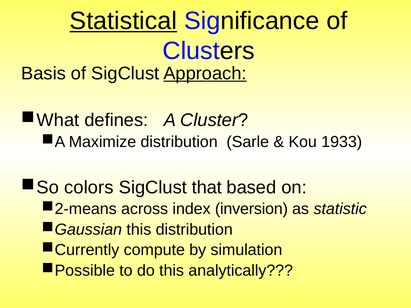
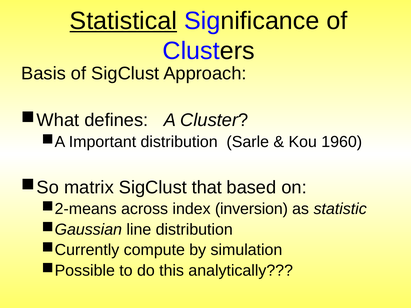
Approach underline: present -> none (205, 73)
Maximize: Maximize -> Important (102, 142)
1933: 1933 -> 1960 (342, 142)
colors: colors -> matrix (89, 187)
this: this -> line (139, 230)
